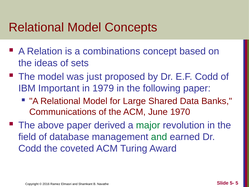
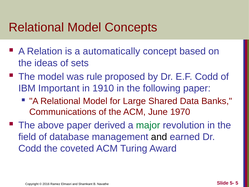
combinations: combinations -> automatically (111, 51)
just: just -> rule (94, 77)
1979: 1979 -> 1910 (103, 88)
and colour: green -> black (159, 137)
